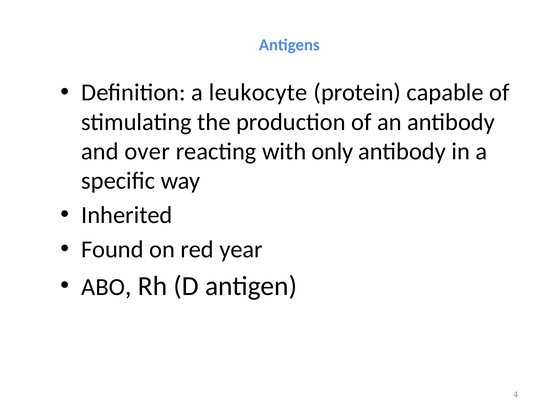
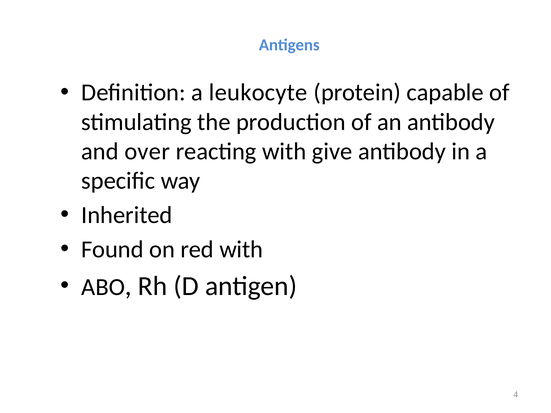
only: only -> give (332, 151)
red year: year -> with (241, 249)
